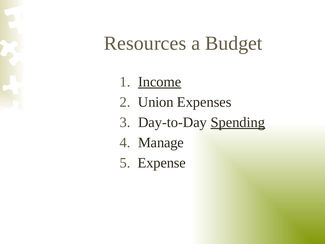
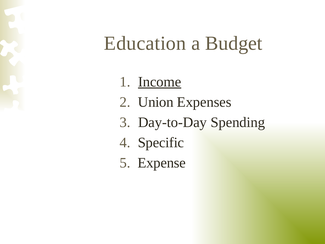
Resources: Resources -> Education (145, 43)
Spending underline: present -> none (238, 122)
Manage: Manage -> Specific (161, 142)
